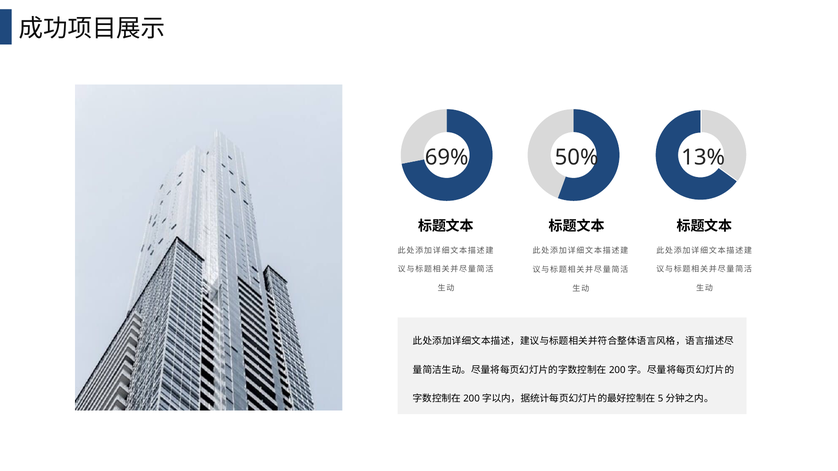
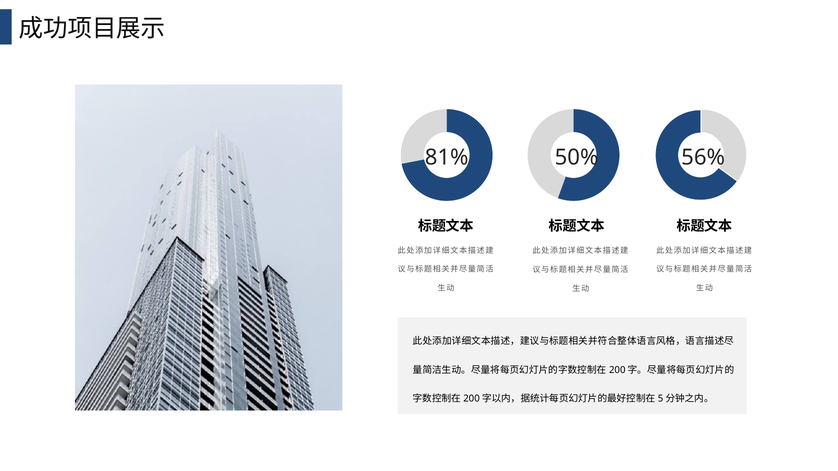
69%: 69% -> 81% (447, 157)
13%: 13% -> 56% (703, 158)
